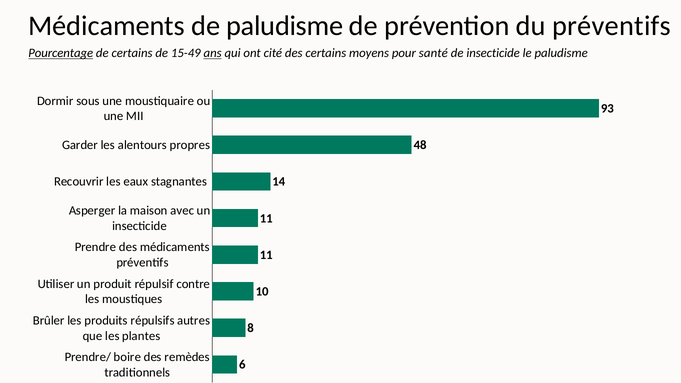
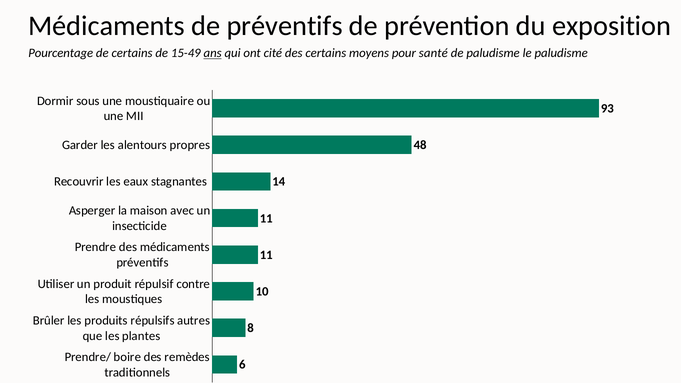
de paludisme: paludisme -> préventifs (285, 26)
du préventifs: préventifs -> exposition (612, 26)
Pourcentage underline: present -> none (61, 53)
de insecticide: insecticide -> paludisme (493, 53)
